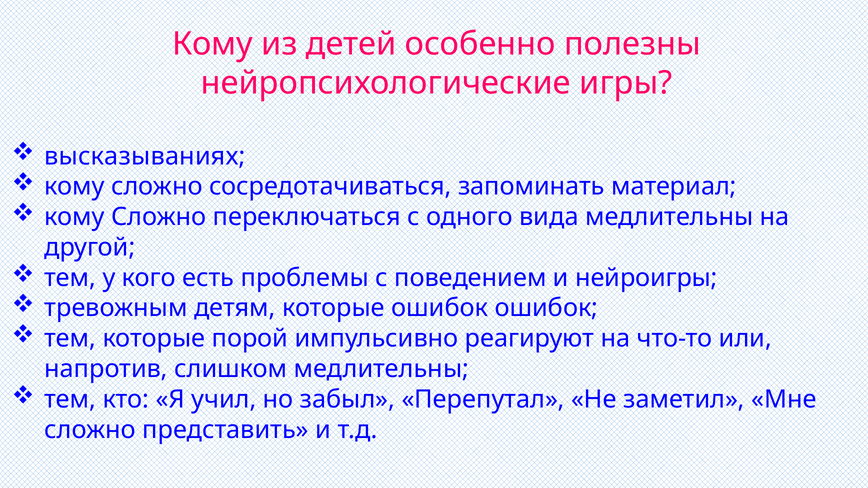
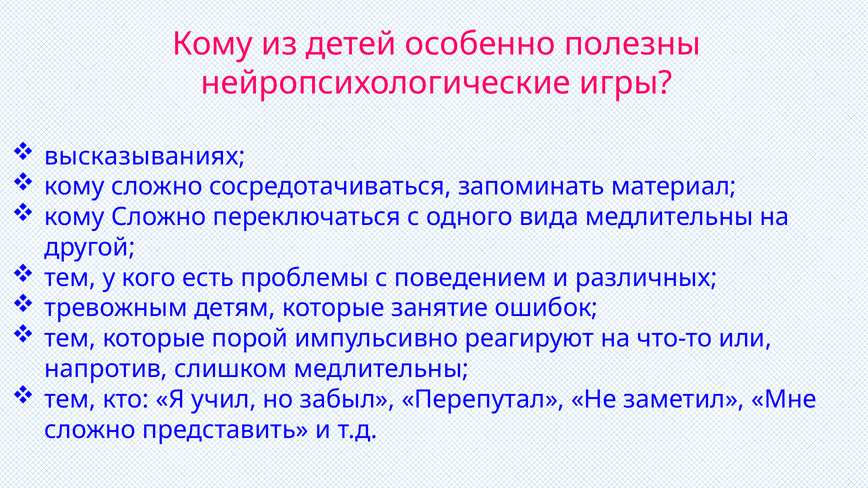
нейроигры: нейроигры -> различных (646, 278)
которые ошибок: ошибок -> занятие (440, 308)
